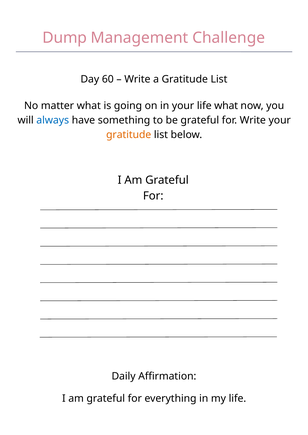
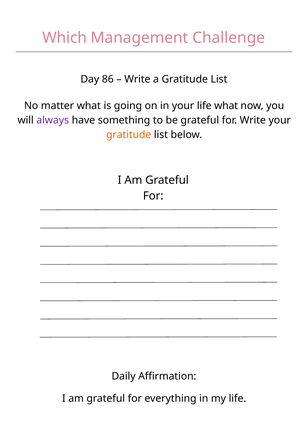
Dump: Dump -> Which (65, 38)
60: 60 -> 86 (108, 79)
always colour: blue -> purple (53, 120)
